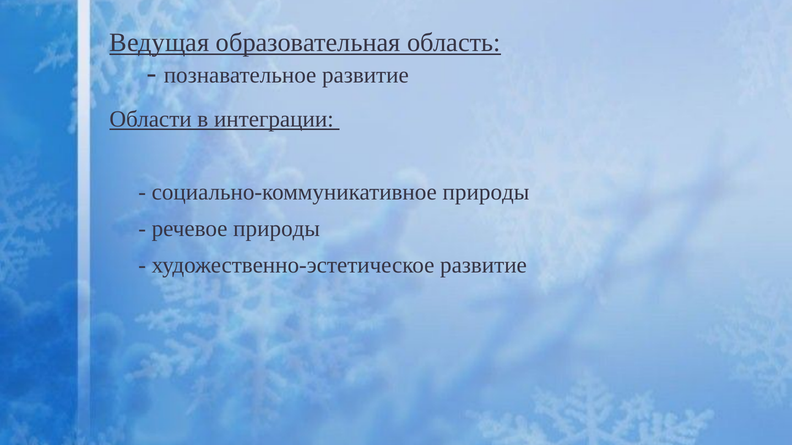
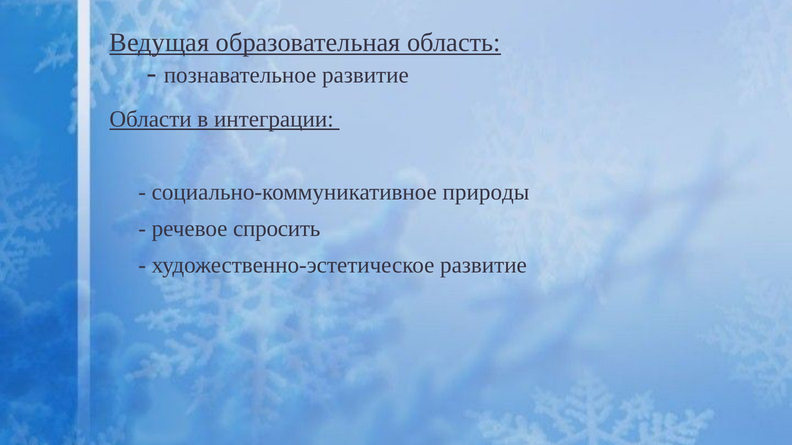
речевое природы: природы -> спросить (277, 229)
